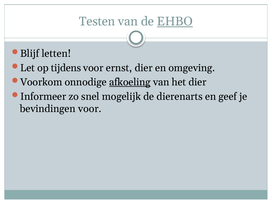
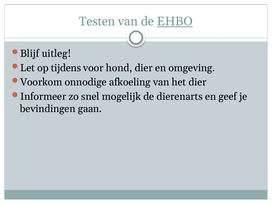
letten: letten -> uitleg (56, 54)
ernst: ernst -> hond (119, 68)
afkoeling underline: present -> none (130, 82)
bevindingen voor: voor -> gaan (90, 109)
